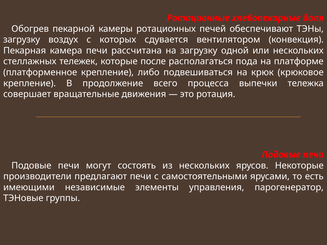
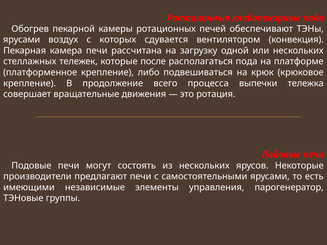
хлебопекарные доля: доля -> пода (313, 18)
загрузку: загрузку -> ярусами (22, 40)
